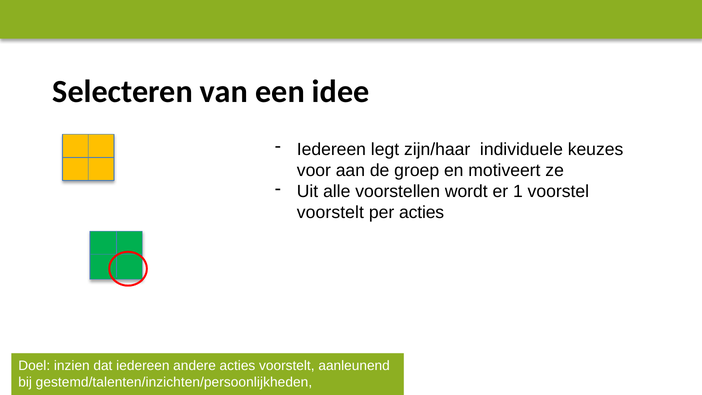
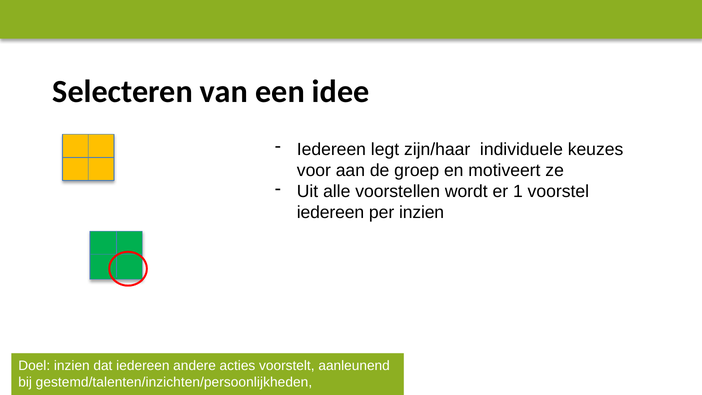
voorstelt: voorstelt -> iedereen (331, 213)
per acties: acties -> inzien (422, 213)
